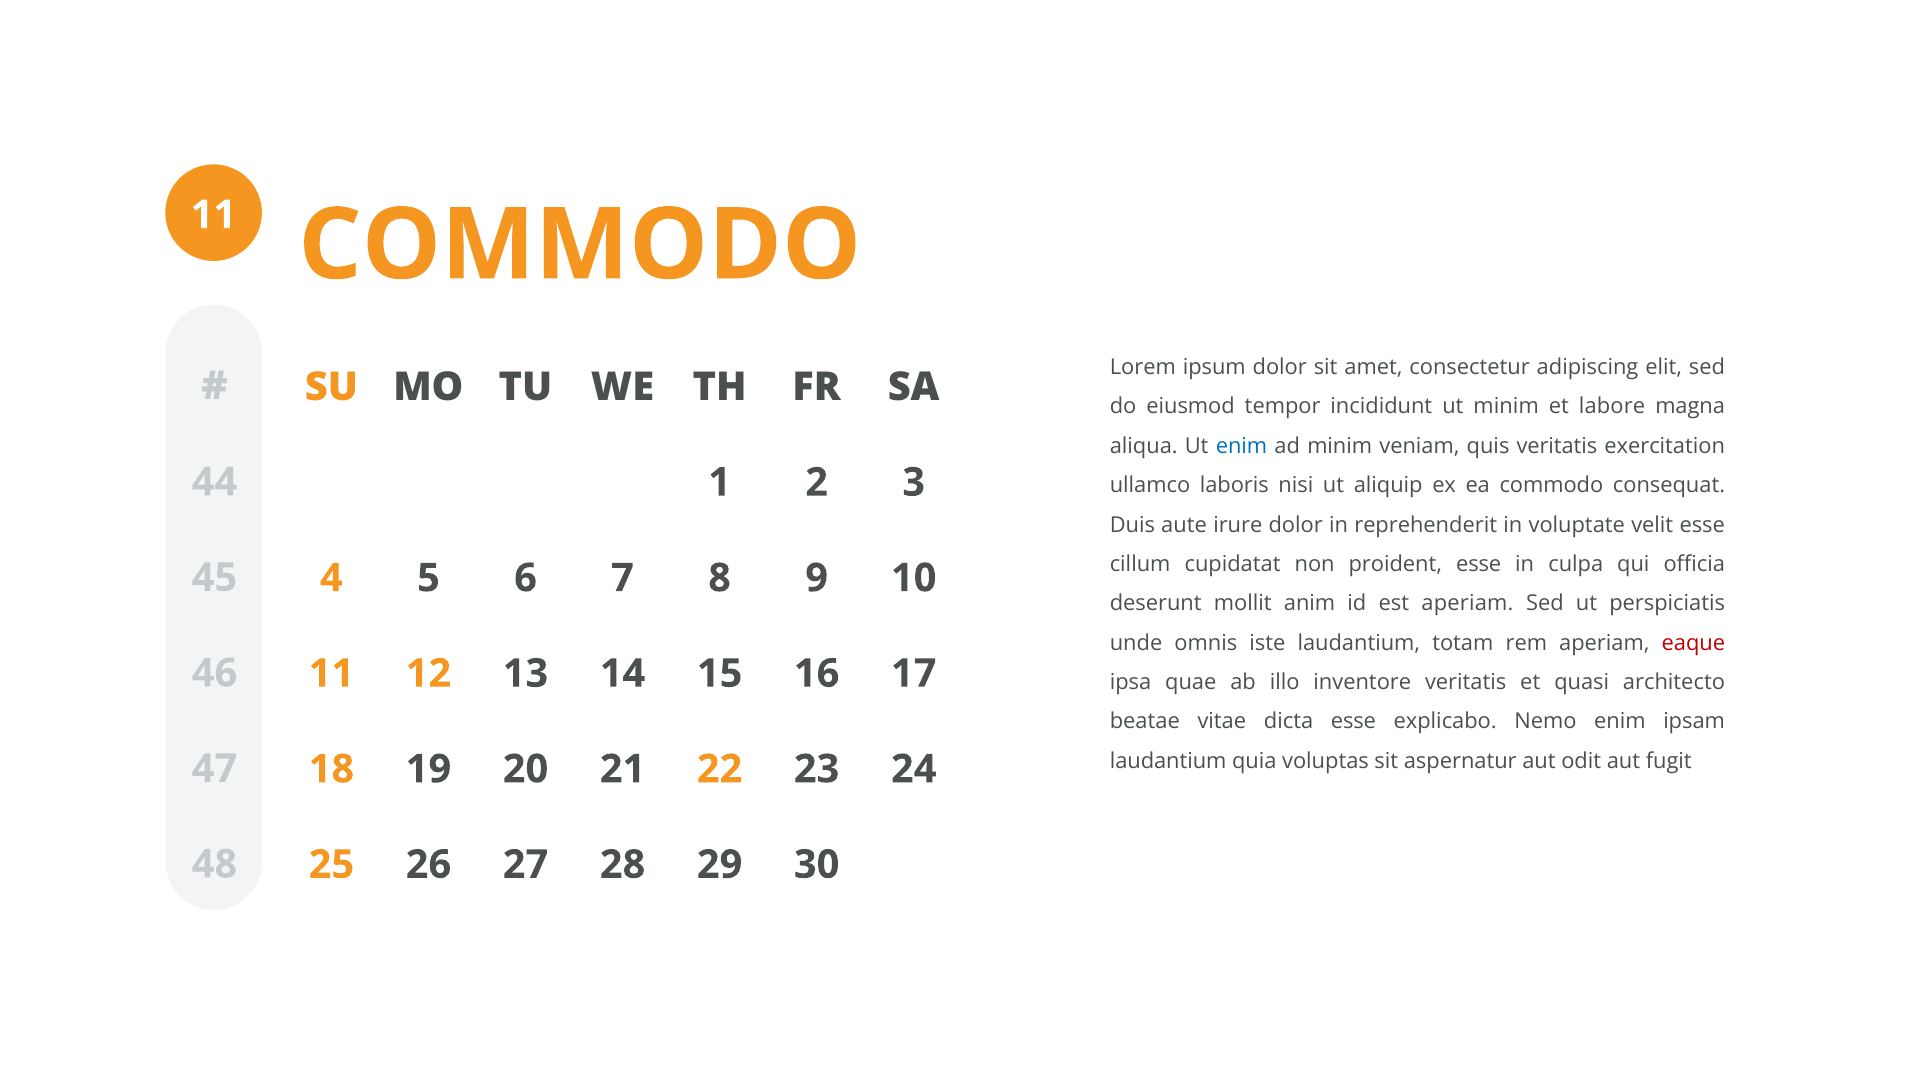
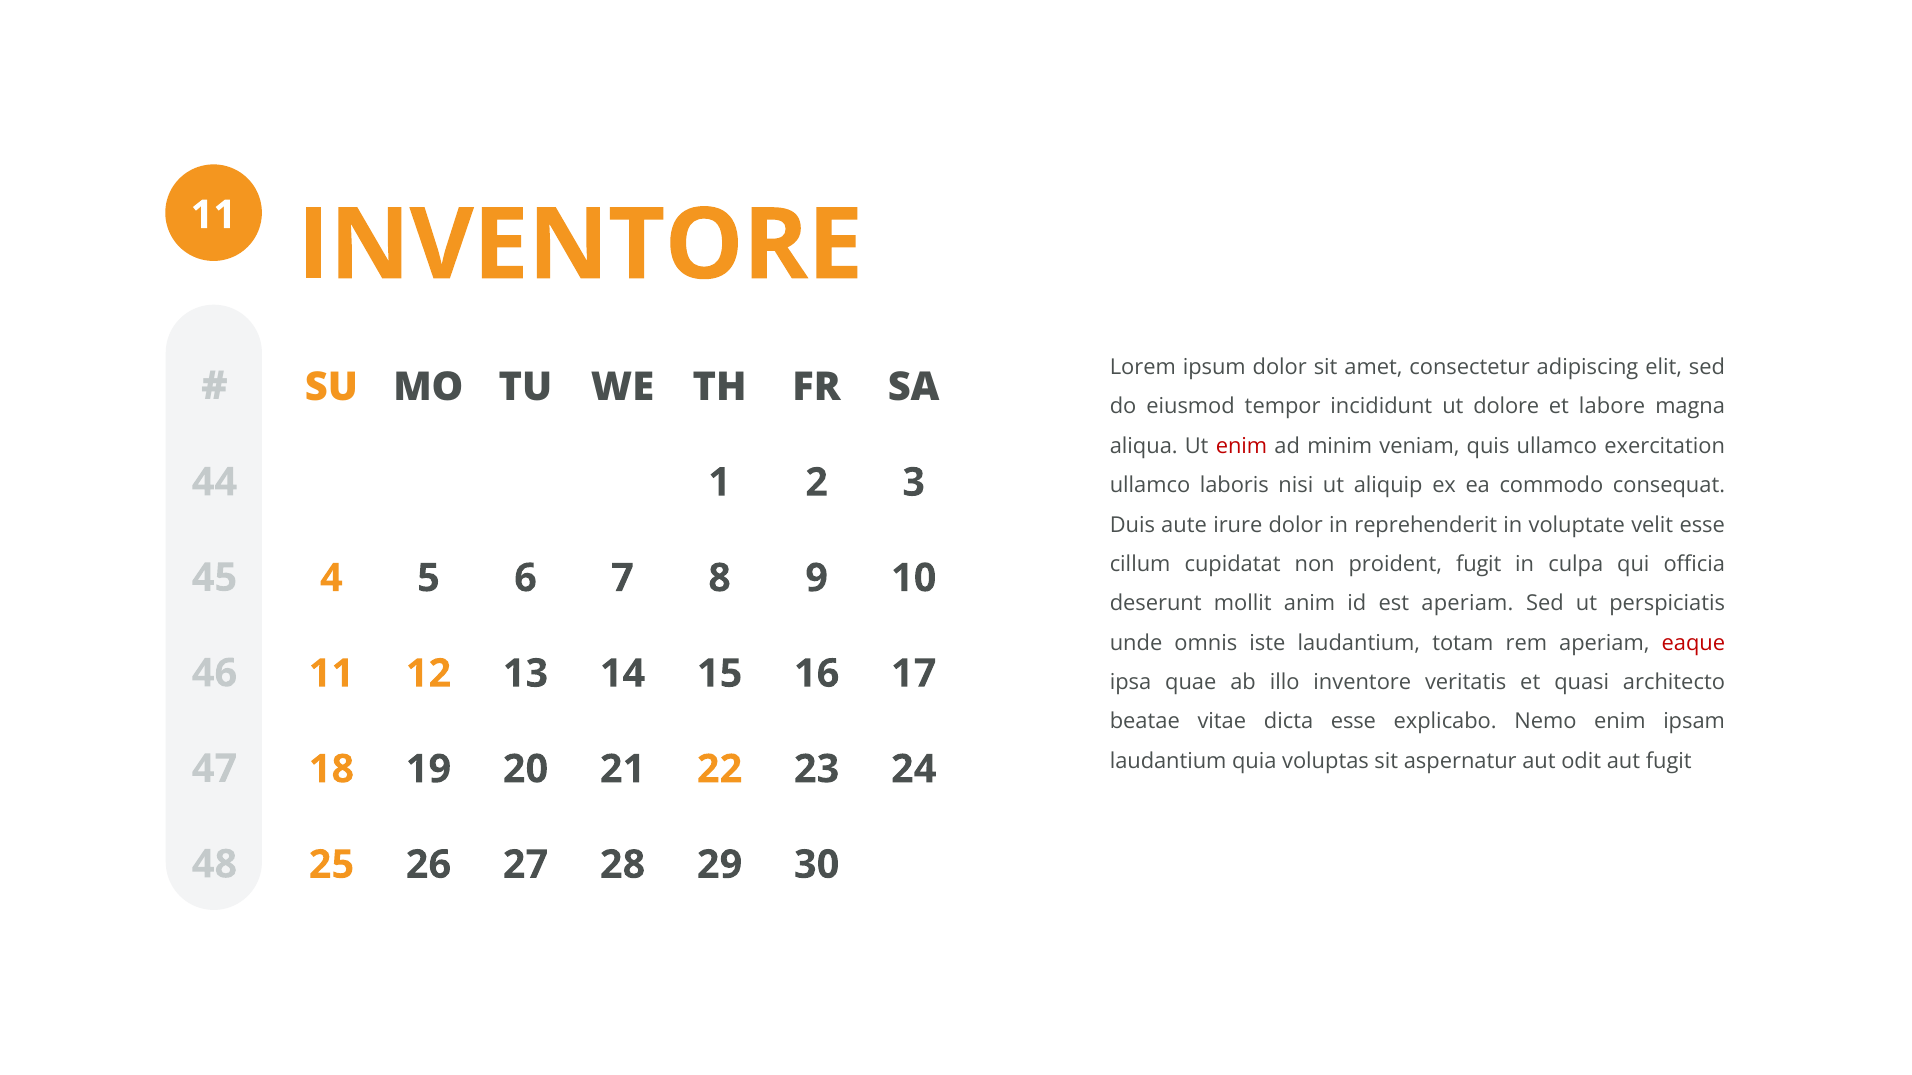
COMMODO: COMMODO -> INVENTORE (580, 246)
ut minim: minim -> dolore (1506, 407)
enim colour: blue -> red (1241, 446)
quis veritatis: veritatis -> ullamco (1557, 446)
proident esse: esse -> fugit (1479, 564)
